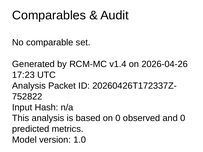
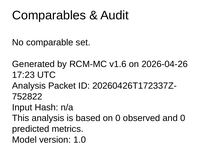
v1.4: v1.4 -> v1.6 (118, 64)
